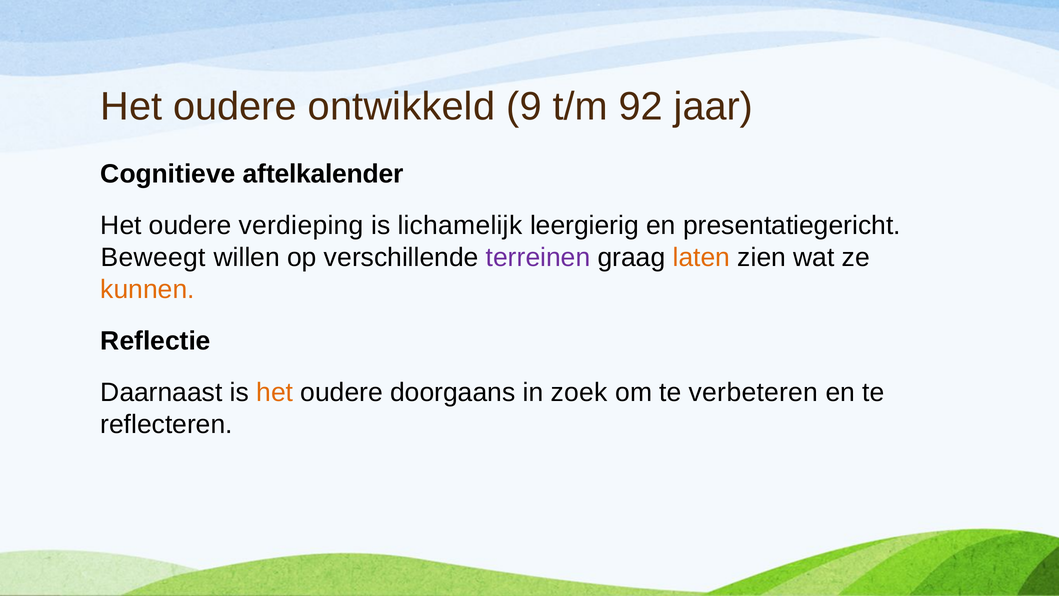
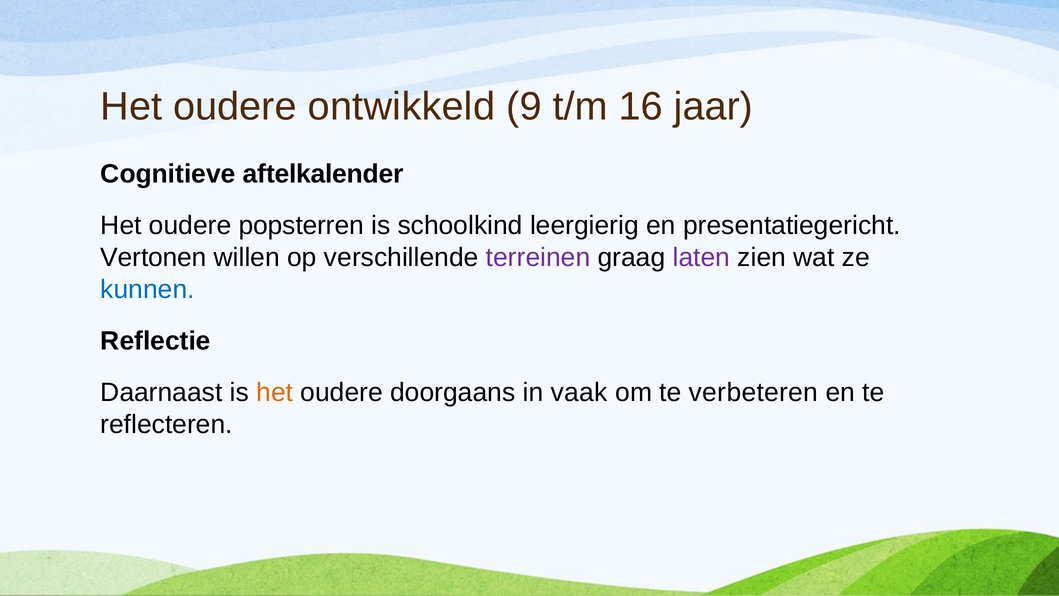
92: 92 -> 16 (641, 107)
verdieping: verdieping -> popsterren (301, 226)
lichamelijk: lichamelijk -> schoolkind (460, 226)
Beweegt: Beweegt -> Vertonen (154, 257)
laten colour: orange -> purple (701, 257)
kunnen colour: orange -> blue (148, 289)
zoek: zoek -> vaak (579, 392)
